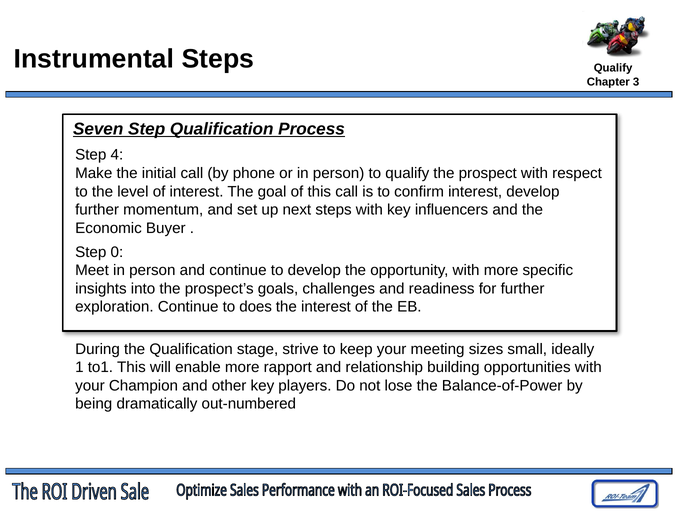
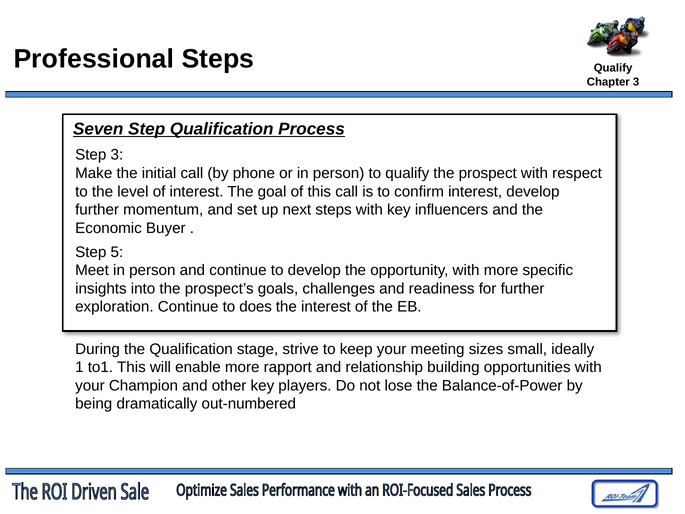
Instrumental: Instrumental -> Professional (94, 59)
Step 4: 4 -> 3 (117, 155)
0: 0 -> 5 (117, 252)
